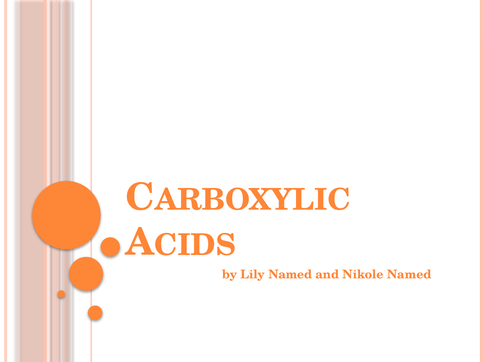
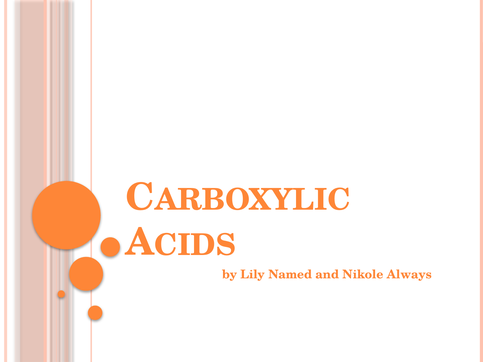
Nikole Named: Named -> Always (409, 275)
